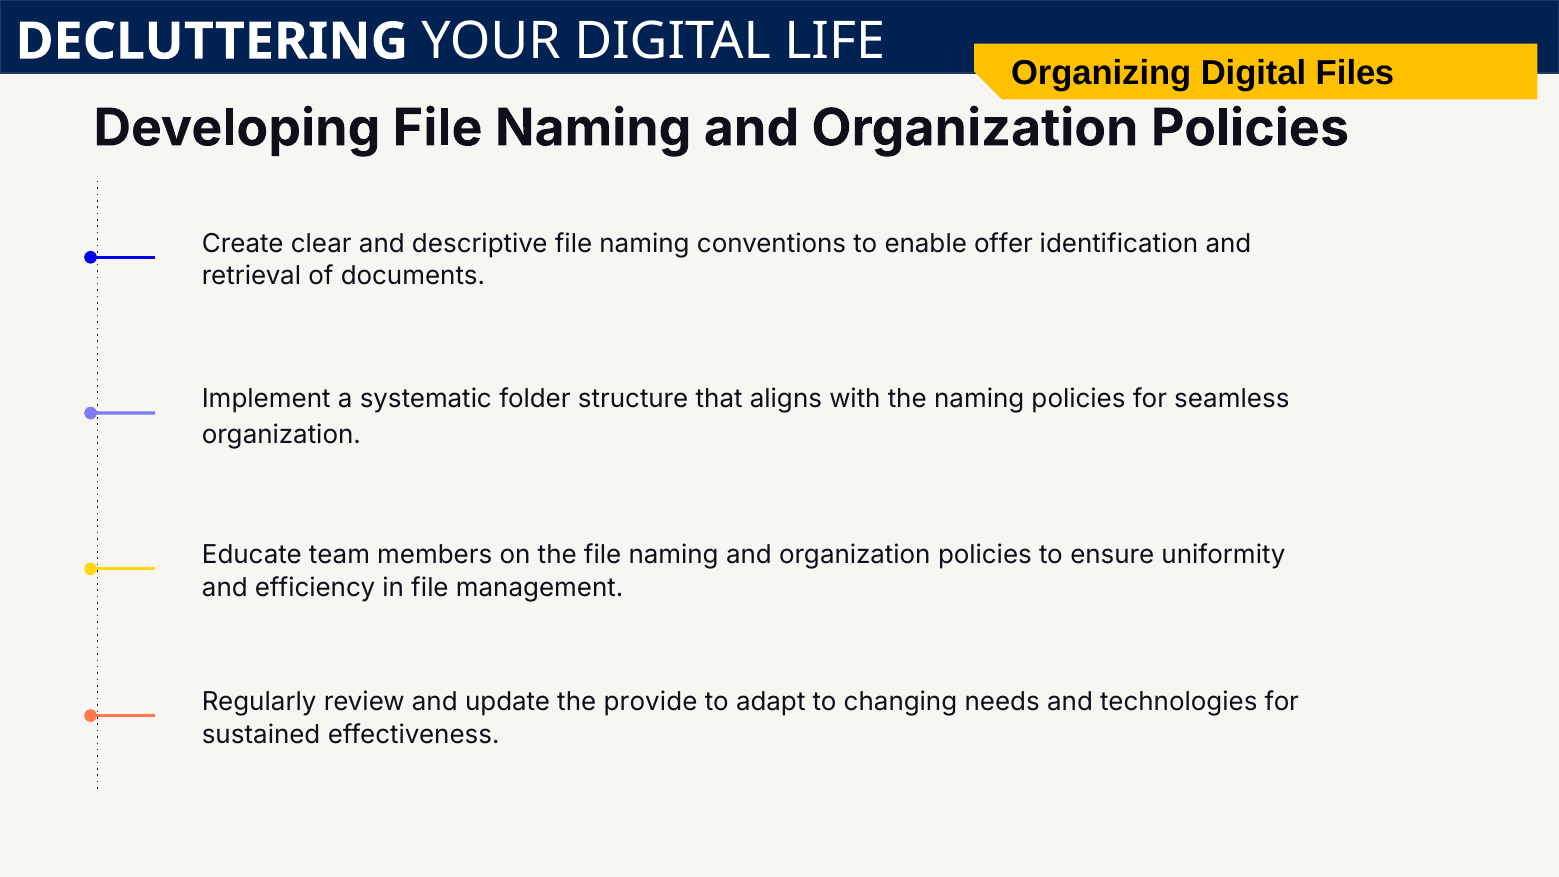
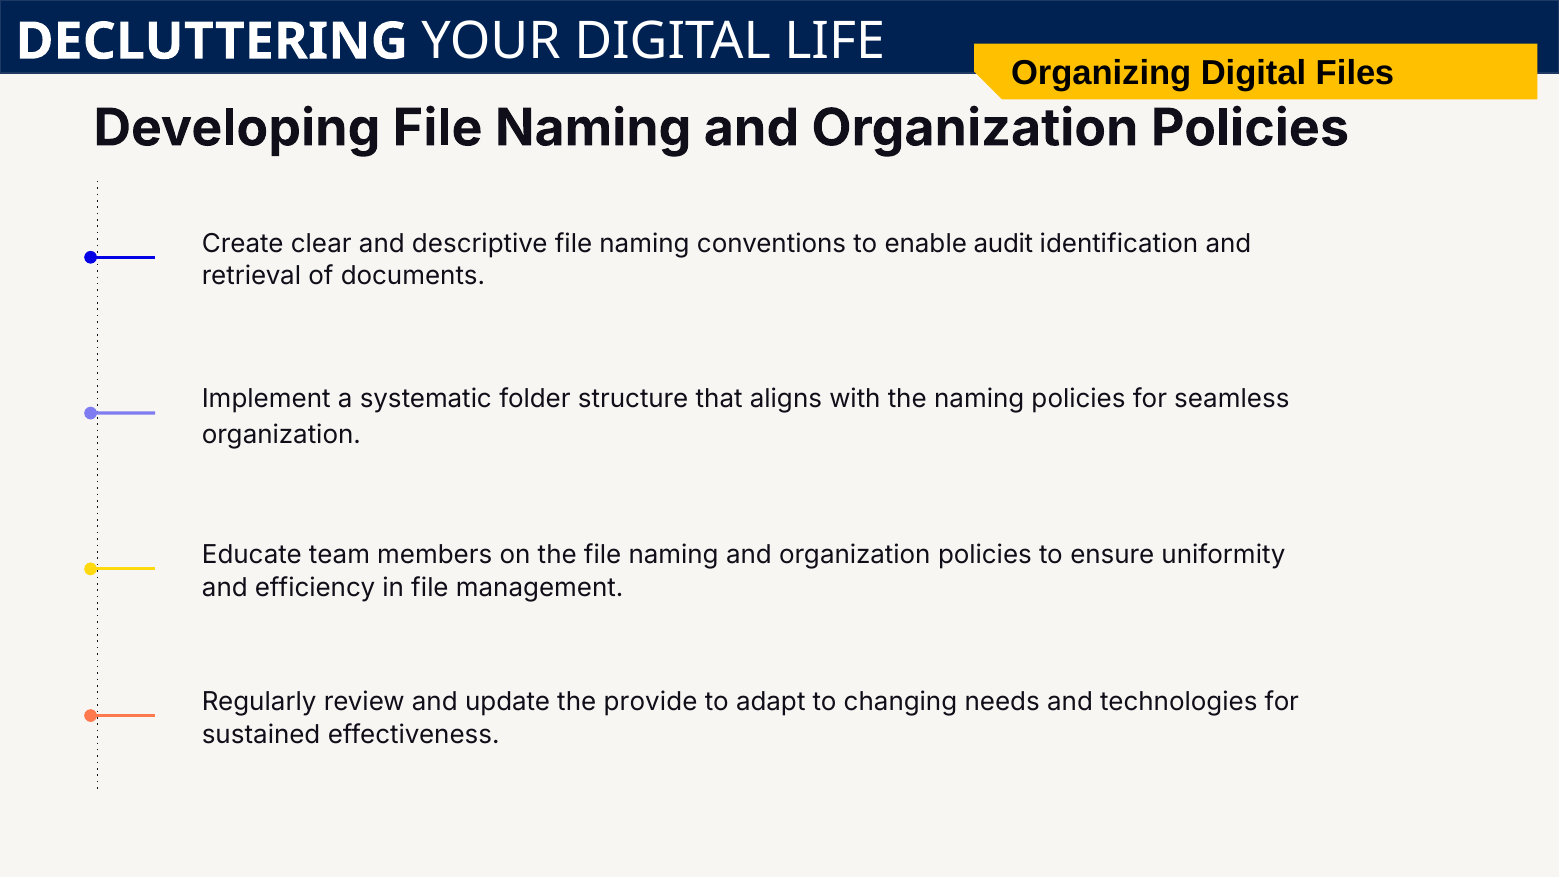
offer: offer -> audit (1003, 243)
